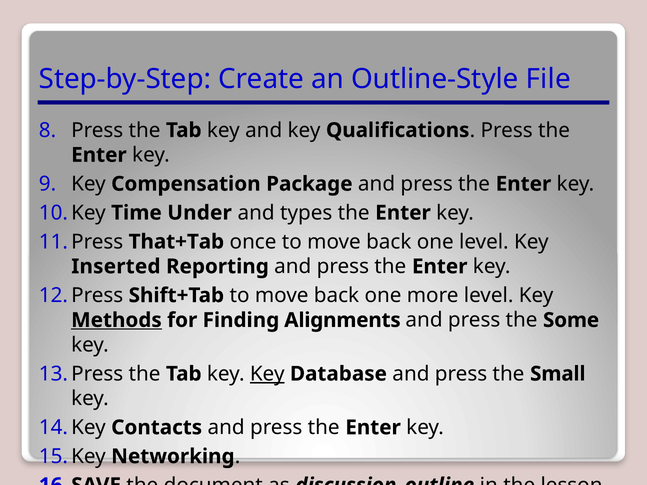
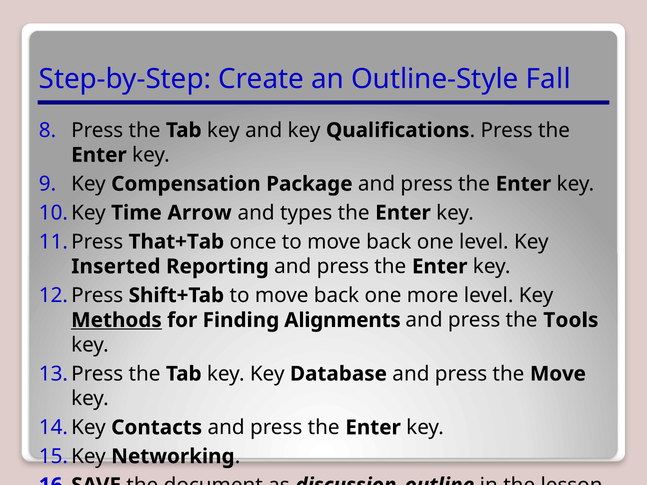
File: File -> Fall (548, 79)
Under: Under -> Arrow (200, 213)
Some: Some -> Tools (571, 320)
Key underline: present -> none (267, 374)
the Small: Small -> Move (558, 374)
